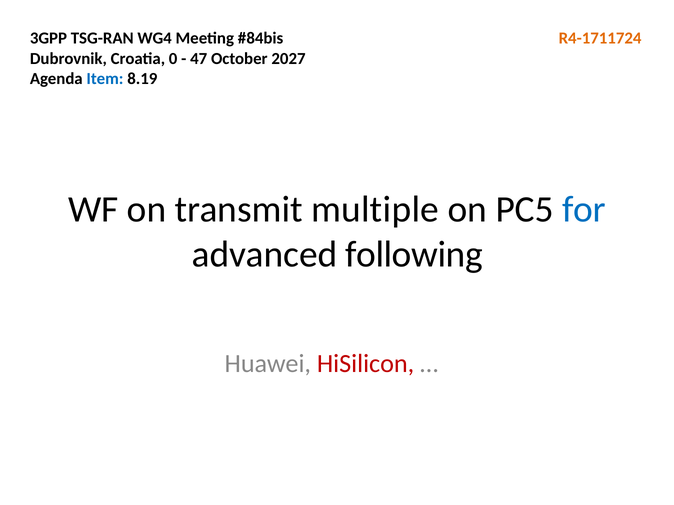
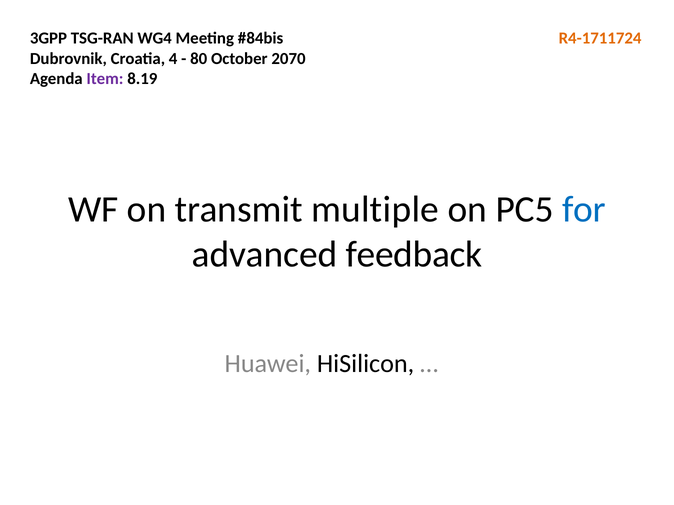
0: 0 -> 4 (173, 59)
47: 47 -> 80 (199, 59)
2027: 2027 -> 2070 (289, 59)
Item colour: blue -> purple (105, 79)
following: following -> feedback (414, 254)
HiSilicon colour: red -> black (366, 364)
